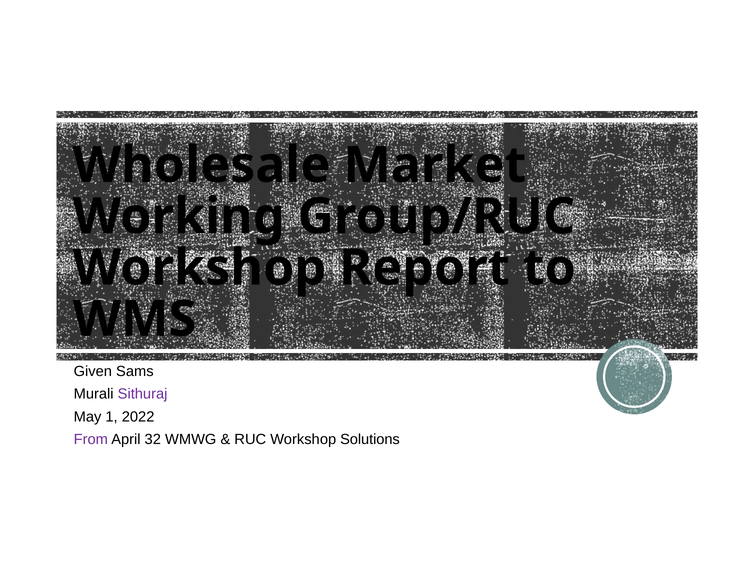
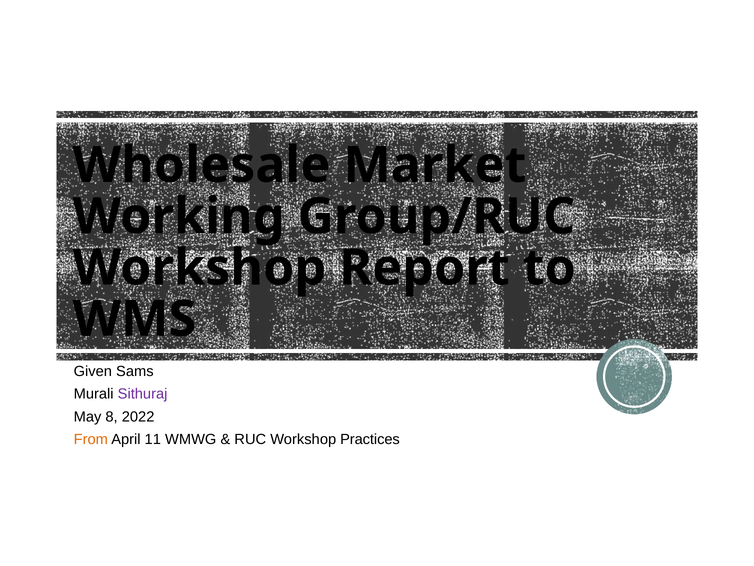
1: 1 -> 8 (112, 416)
From colour: purple -> orange (91, 439)
32: 32 -> 11 (153, 439)
Solutions: Solutions -> Practices (370, 439)
